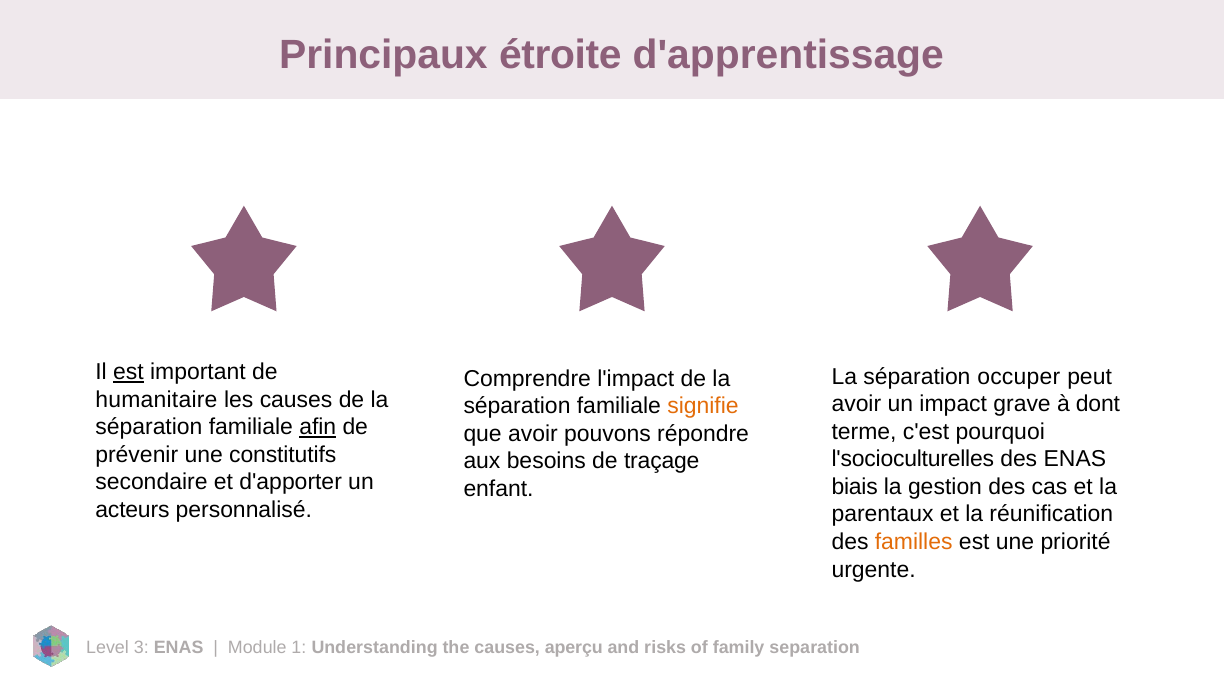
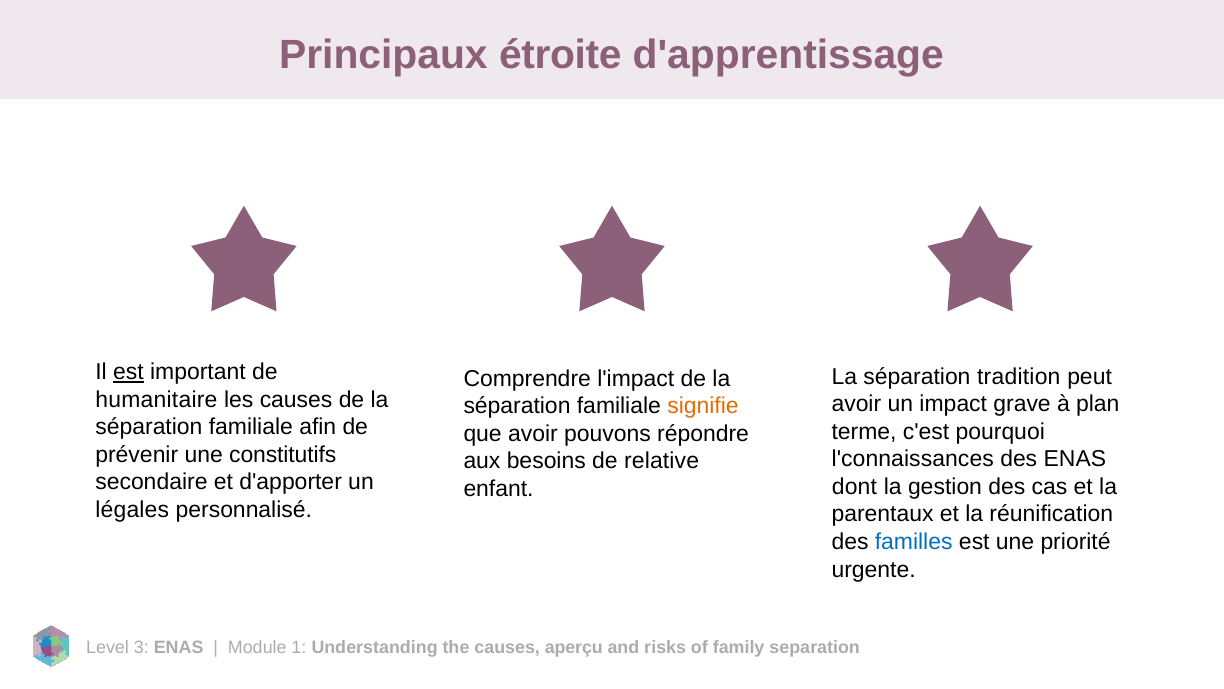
occuper: occuper -> tradition (1019, 376)
dont: dont -> plan (1098, 404)
afin underline: present -> none (318, 427)
l'socioculturelles: l'socioculturelles -> l'connaissances (913, 459)
traçage: traçage -> relative (662, 461)
biais: biais -> dont (854, 486)
acteurs: acteurs -> légales (132, 510)
familles colour: orange -> blue (914, 541)
